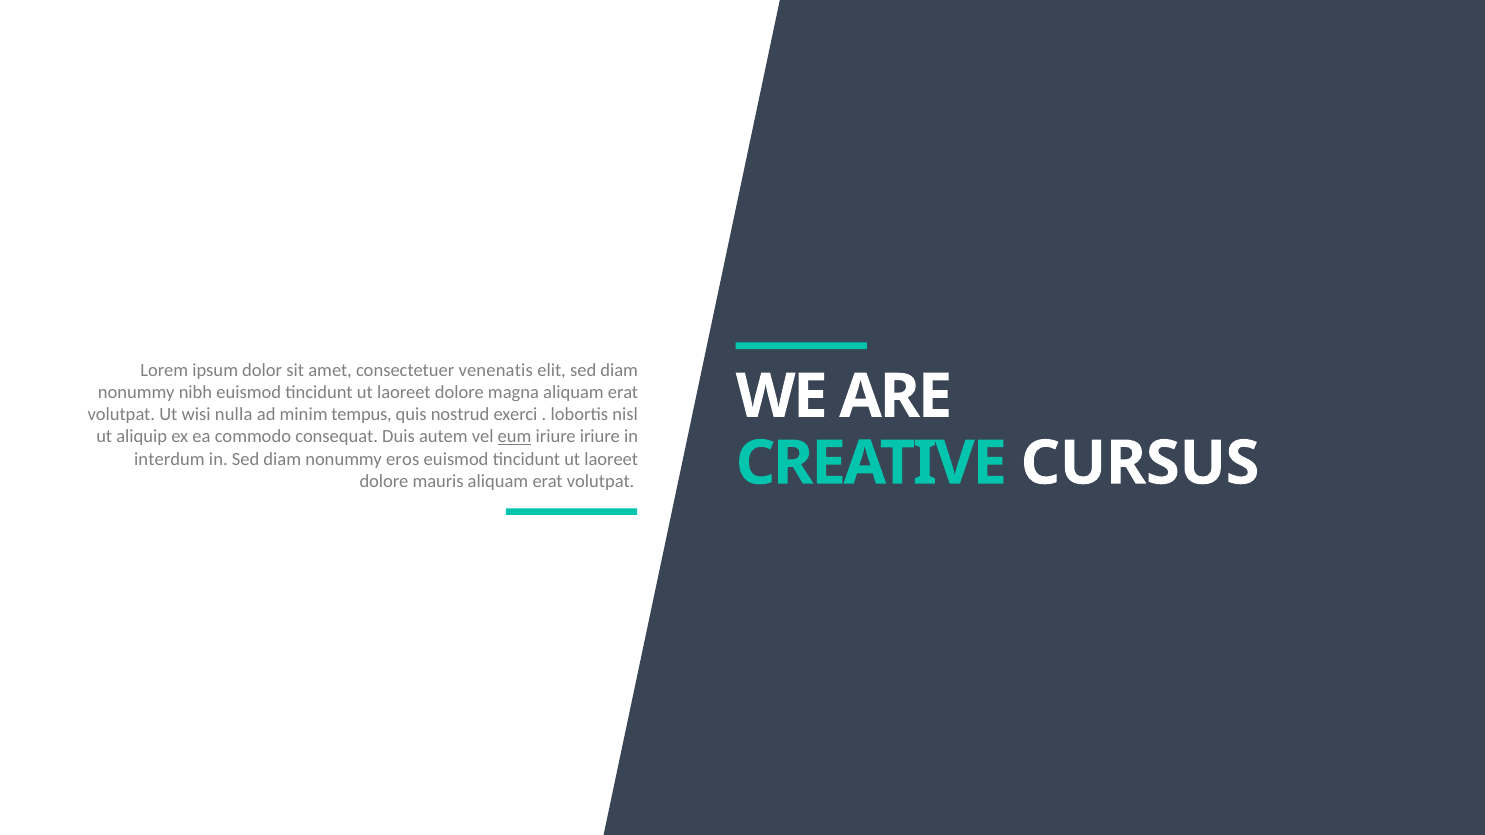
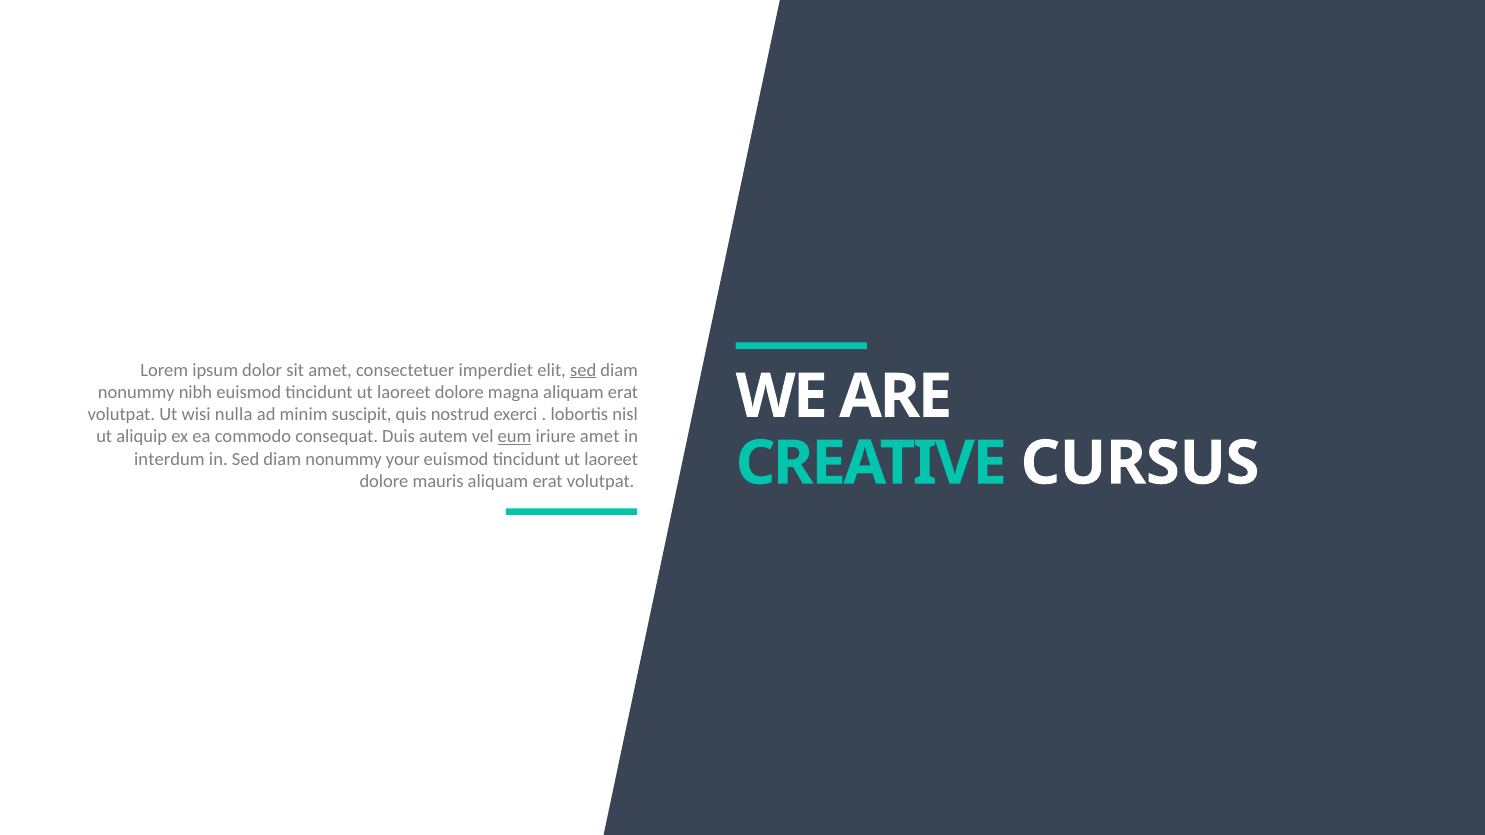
venenatis: venenatis -> imperdiet (496, 370)
sed underline: none -> present (583, 370)
tempus: tempus -> suscipit (362, 415)
iriure iriure: iriure -> amet (600, 437)
eros: eros -> your (403, 459)
